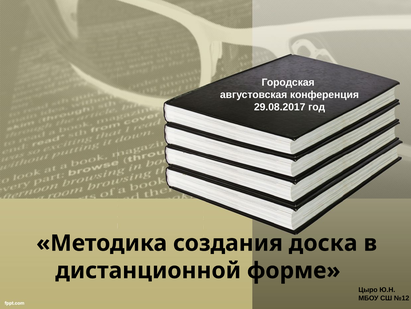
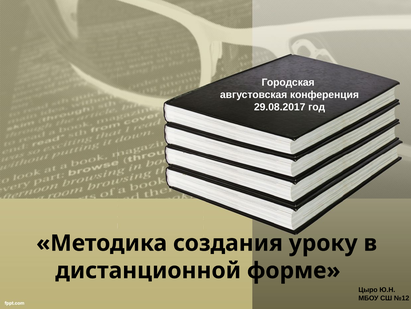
доска: доска -> уроку (323, 243)
